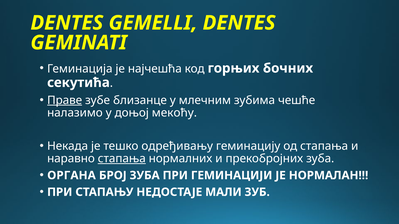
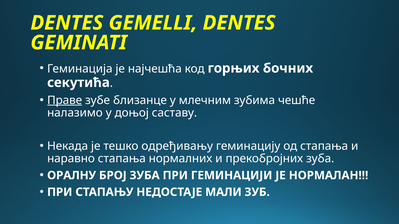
мекоћу: мекоћу -> саставу (174, 113)
стапања underline: present -> none (122, 159)
ОРГАНА: ОРГАНА -> ОРАЛНУ (72, 176)
